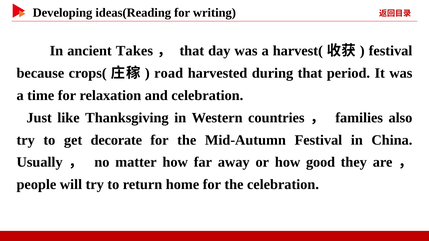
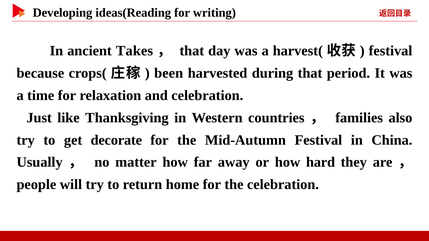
road: road -> been (169, 73)
good: good -> hard (321, 162)
